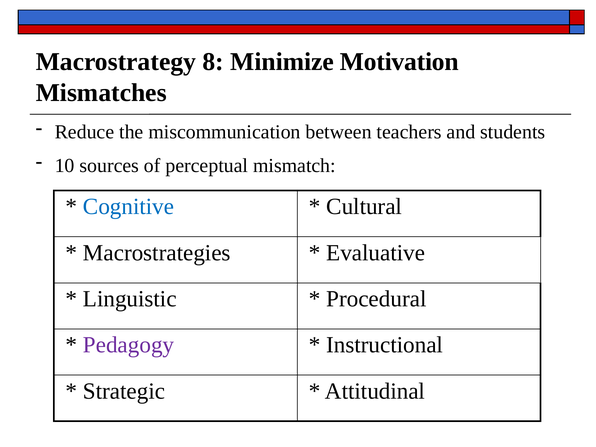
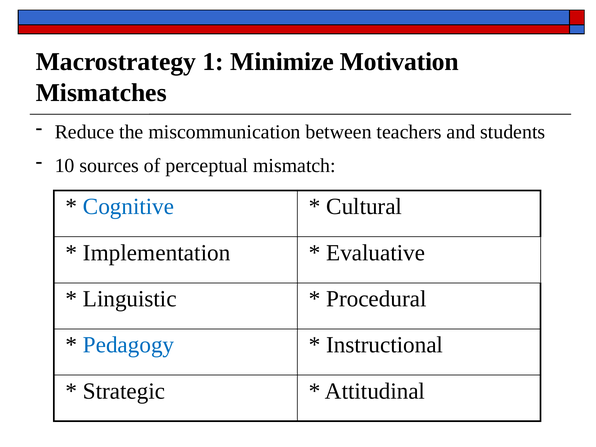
8: 8 -> 1 (213, 62)
Macrostrategies: Macrostrategies -> Implementation (157, 253)
Pedagogy colour: purple -> blue (129, 345)
